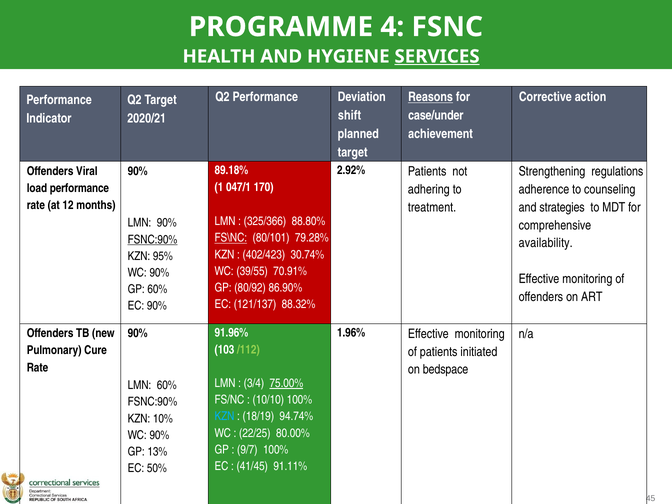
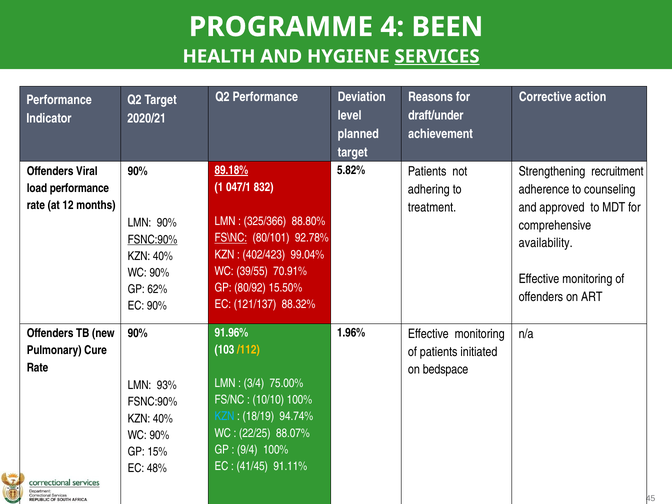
FSNC: FSNC -> BEEN (447, 27)
Reasons underline: present -> none (431, 97)
shift: shift -> level (350, 116)
case/under: case/under -> draft/under (436, 116)
89.18% underline: none -> present (231, 170)
2.92%: 2.92% -> 5.82% (351, 170)
regulations: regulations -> recruitment (617, 171)
170: 170 -> 832 (264, 187)
strategies: strategies -> approved (562, 207)
79.28%: 79.28% -> 92.78% (312, 238)
30.74%: 30.74% -> 99.04% (307, 255)
95%: 95% -> 40% (163, 256)
86.90%: 86.90% -> 15.50% (285, 288)
GP 60%: 60% -> 62% (157, 289)
/112 colour: light green -> yellow (248, 350)
75.00% underline: present -> none (286, 383)
LMN 60%: 60% -> 93% (167, 385)
10%: 10% -> 40% (163, 419)
80.00%: 80.00% -> 88.07% (293, 433)
9/7: 9/7 -> 9/4 (247, 450)
13%: 13% -> 15% (157, 452)
50%: 50% -> 48% (157, 468)
